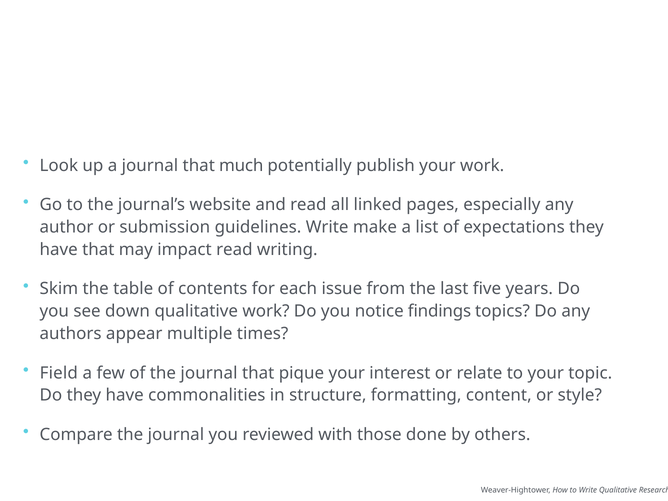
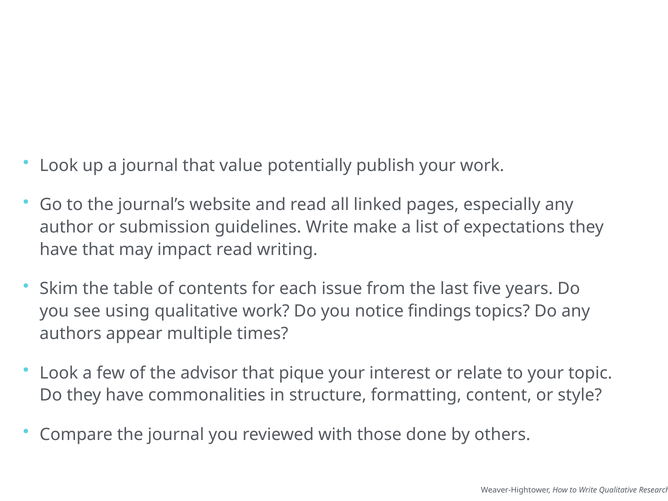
much: much -> value (241, 165)
down: down -> using (127, 311)
Field: Field -> Look (59, 373)
of the journal: journal -> advisor (209, 373)
